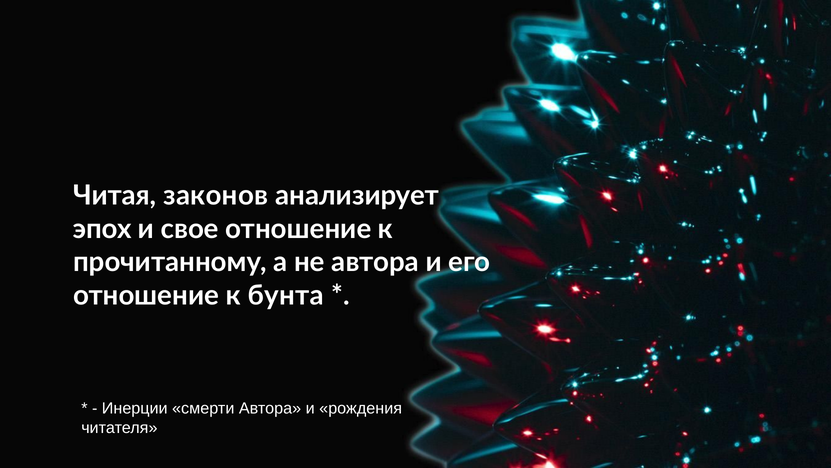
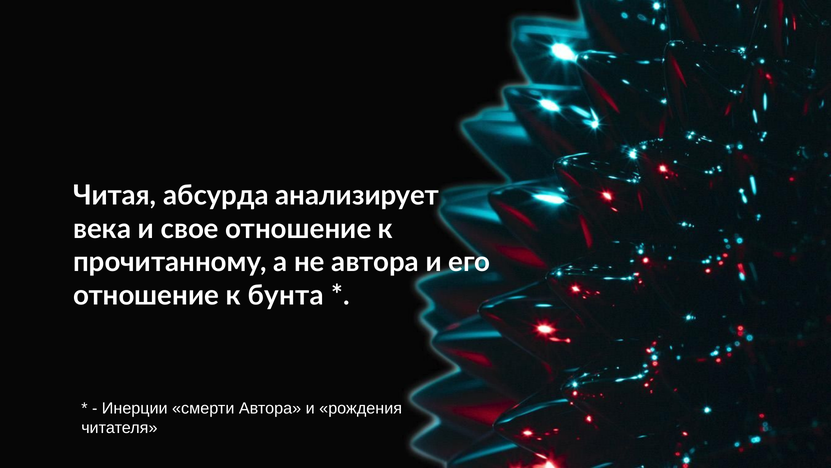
законов: законов -> абсурда (216, 195)
эпох: эпох -> века (102, 229)
